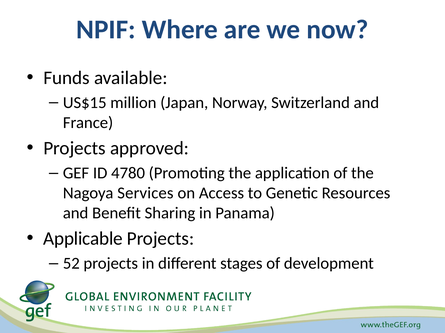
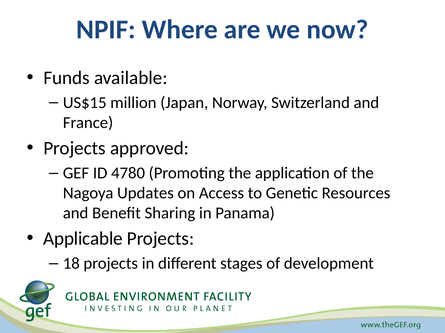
Services: Services -> Updates (145, 193)
52: 52 -> 18 (71, 264)
